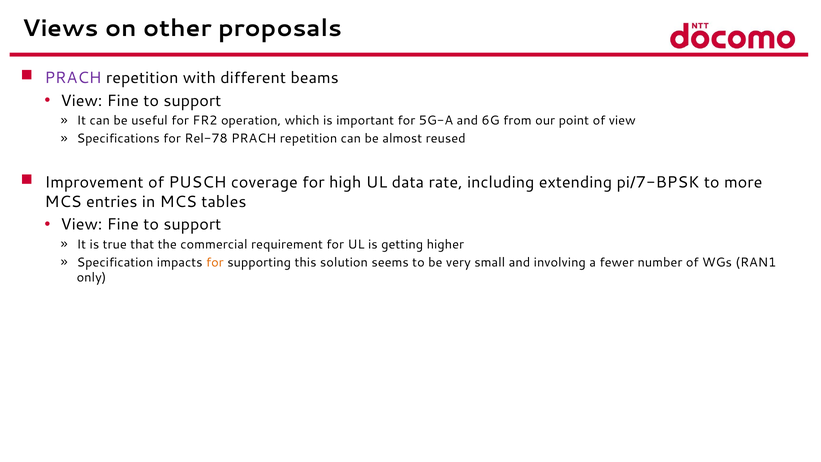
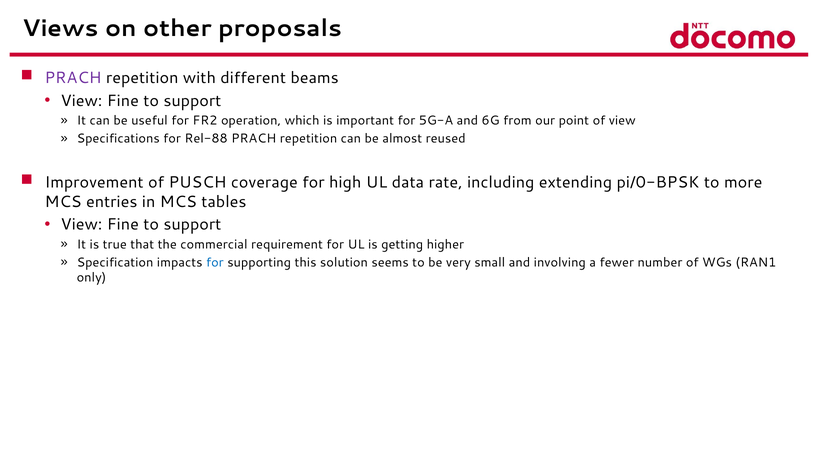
Rel-78: Rel-78 -> Rel-88 (206, 139)
pi/7-BPSK: pi/7-BPSK -> pi/0-BPSK (658, 182)
for colour: orange -> blue (215, 262)
